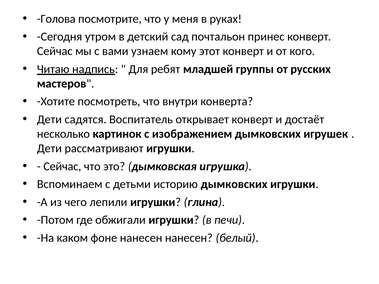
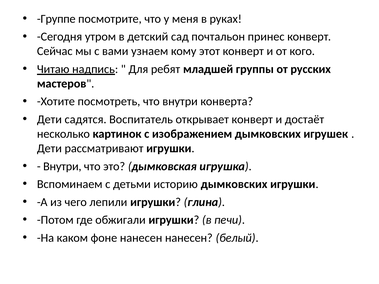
Голова: Голова -> Группе (56, 19)
Сейчас: Сейчас -> Внутри (62, 166)
